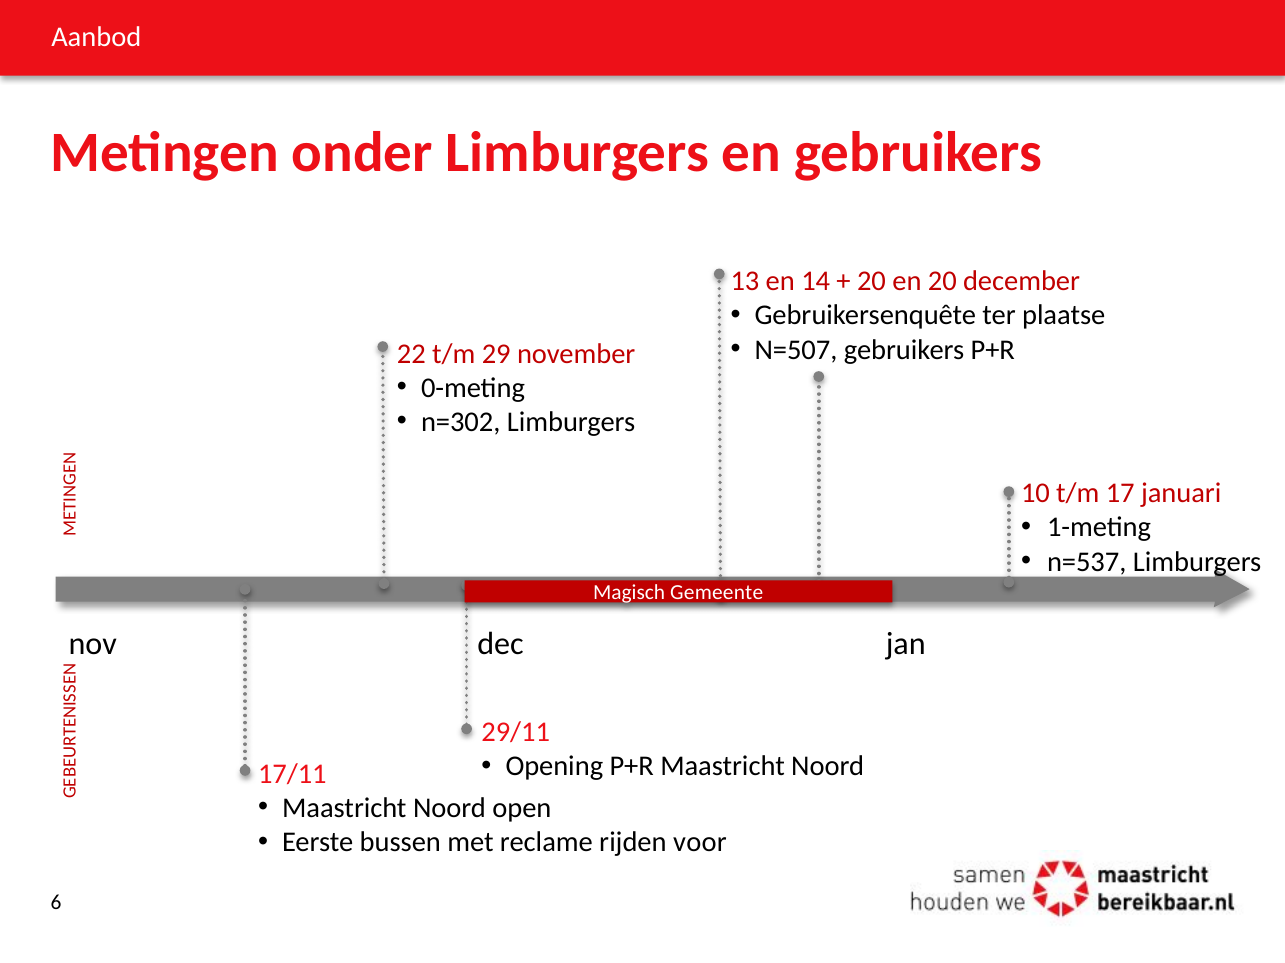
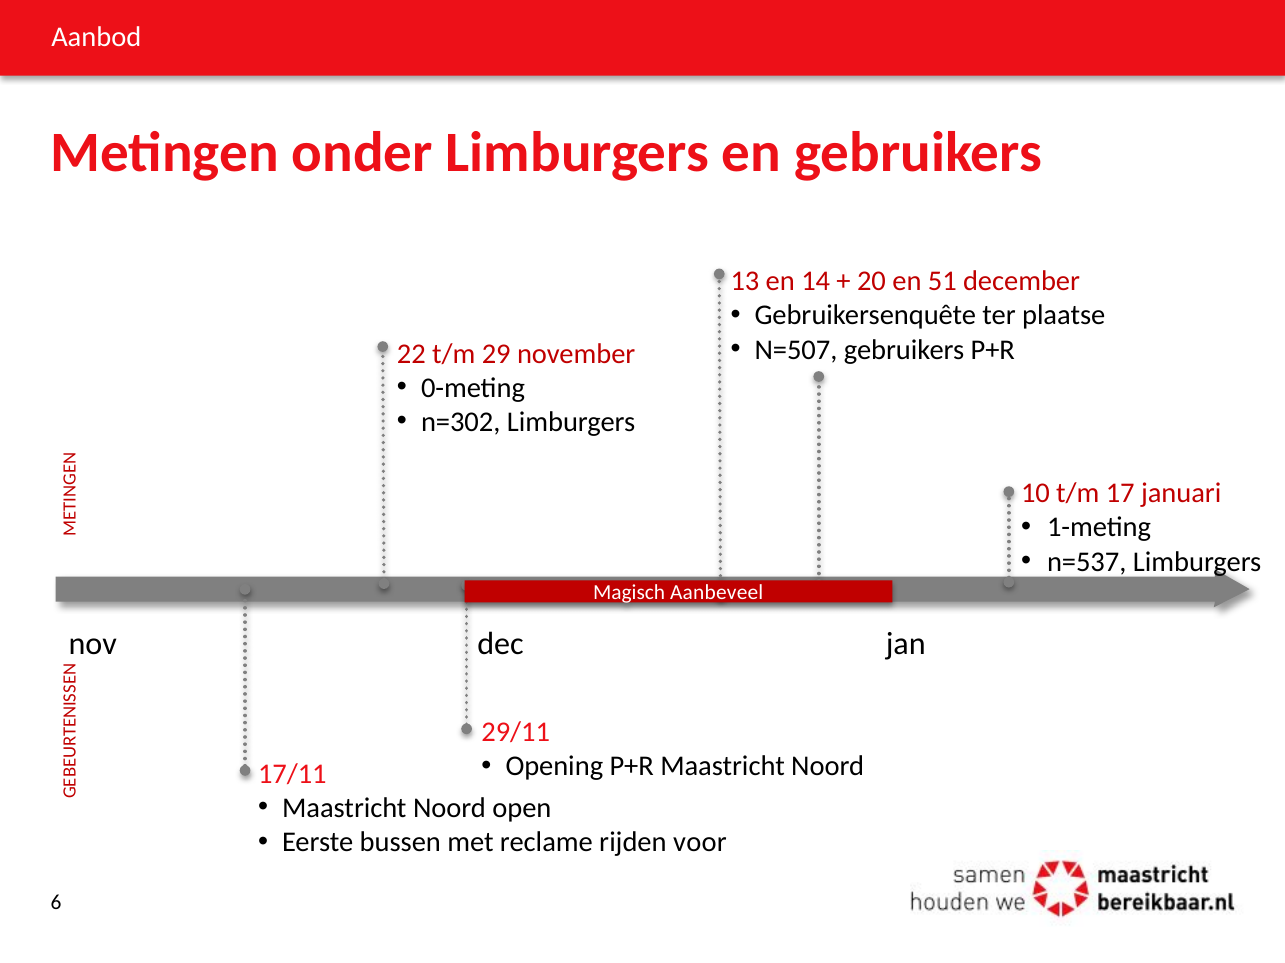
en 20: 20 -> 51 (942, 282)
Gemeente: Gemeente -> Aanbeveel (717, 593)
